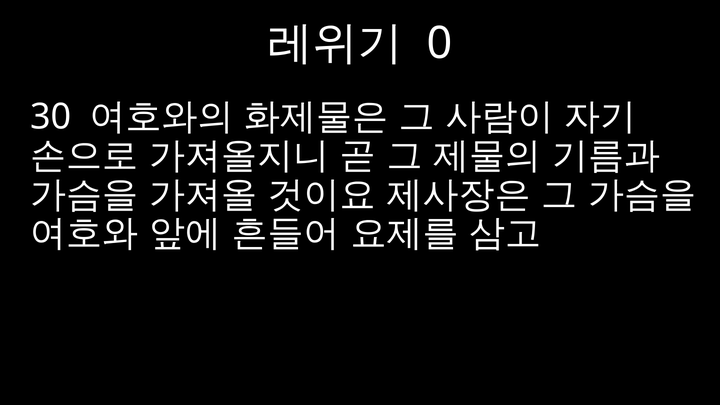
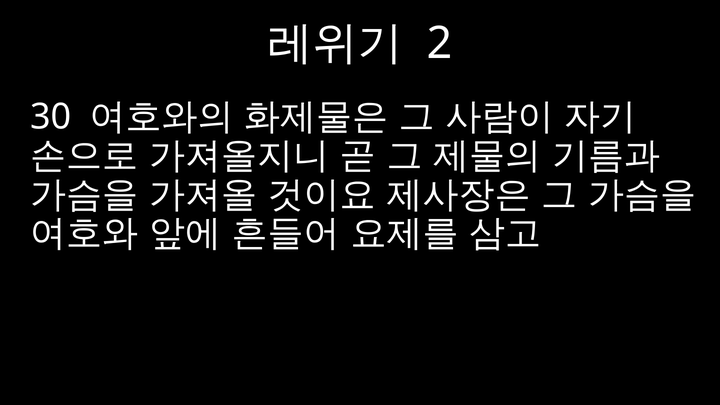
0: 0 -> 2 (440, 43)
